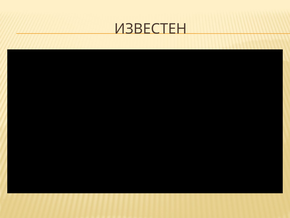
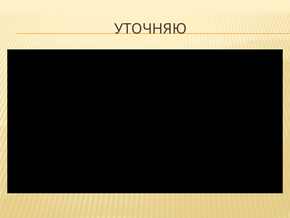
ИЗВЕСТЕН: ИЗВЕСТЕН -> УТОЧНЯЮ (151, 29)
